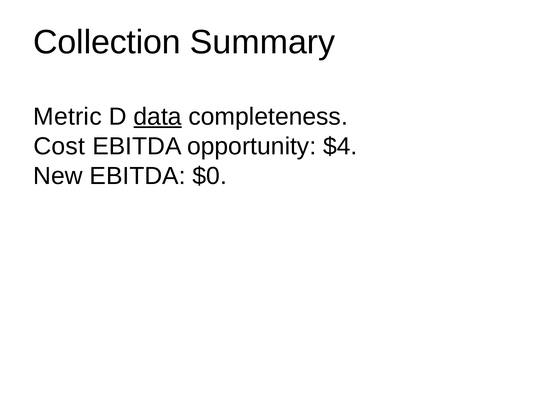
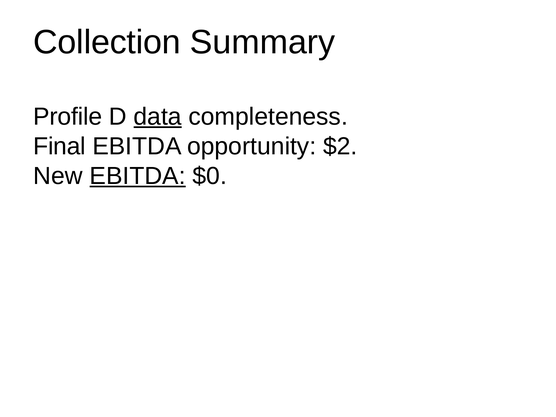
Metric: Metric -> Profile (68, 117)
Cost: Cost -> Final (59, 146)
$4: $4 -> $2 (340, 146)
EBITDA underline: none -> present (138, 176)
